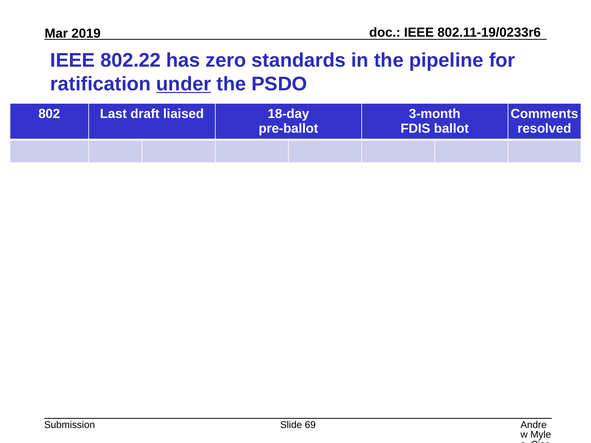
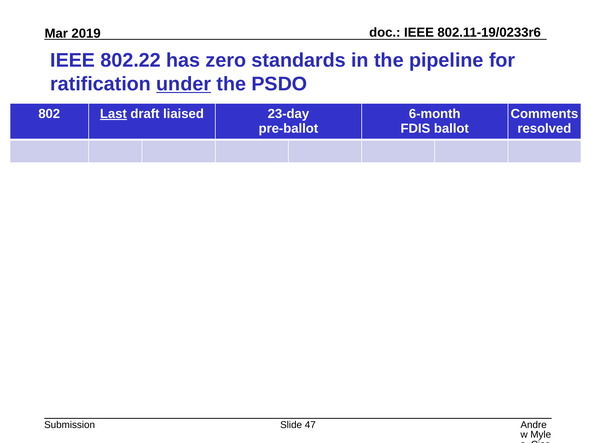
Last underline: none -> present (113, 114)
18-day: 18-day -> 23-day (288, 114)
3-month: 3-month -> 6-month (435, 114)
69: 69 -> 47 (310, 425)
